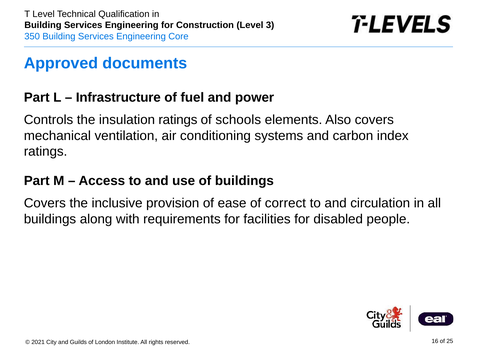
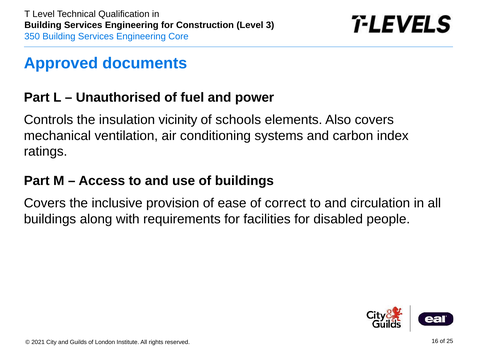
Infrastructure: Infrastructure -> Unauthorised (118, 98)
insulation ratings: ratings -> vicinity (178, 120)
